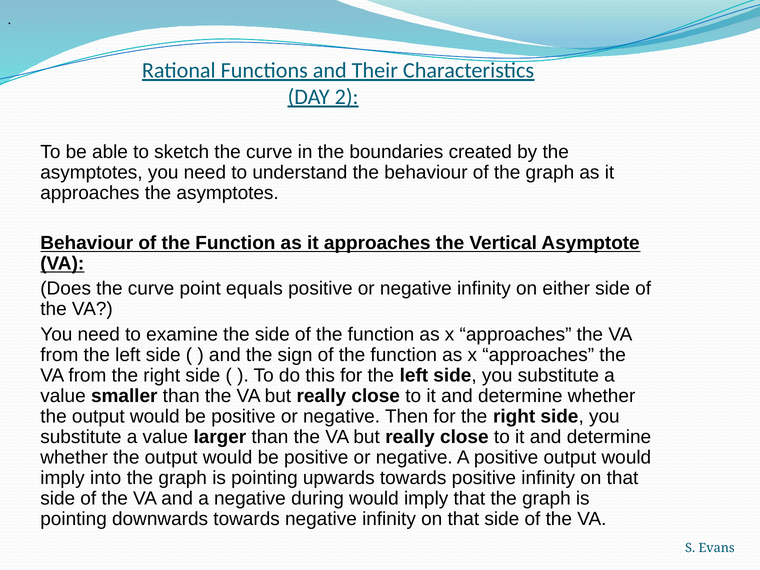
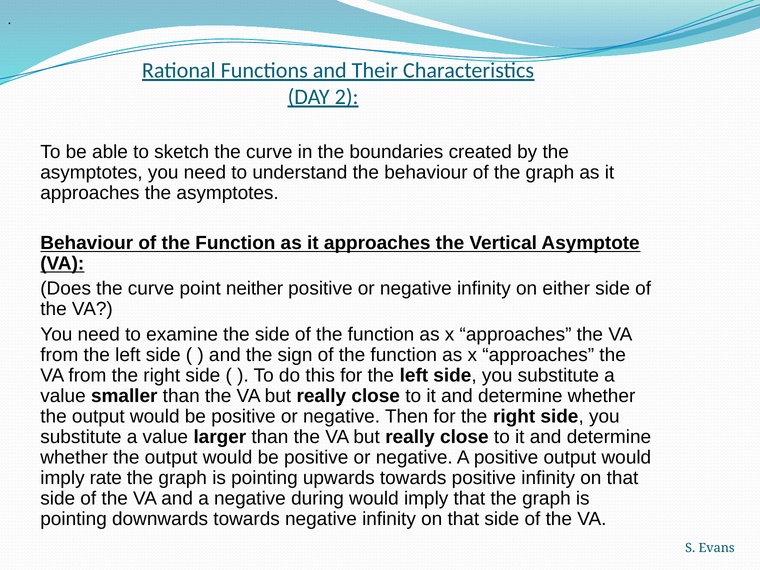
equals: equals -> neither (255, 289)
into: into -> rate (106, 478)
